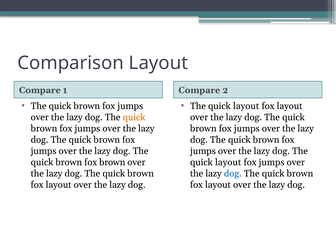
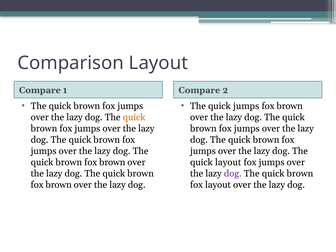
layout: layout -> jumps (246, 106)
layout: layout -> brown (290, 106)
dog colour: blue -> purple (233, 173)
layout: layout -> brown (59, 185)
